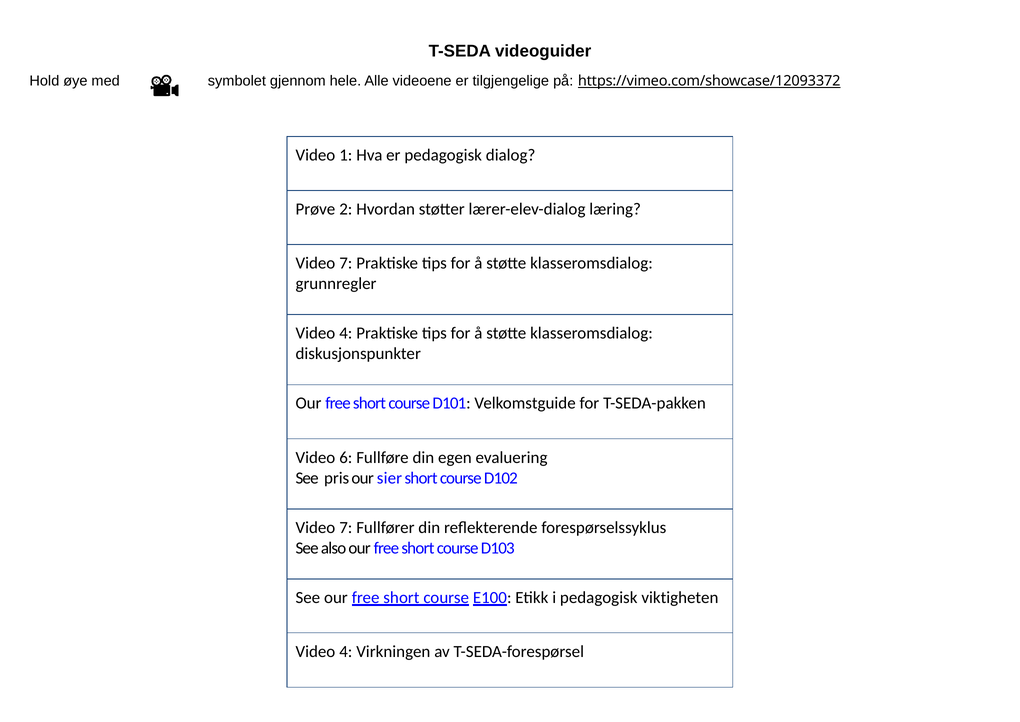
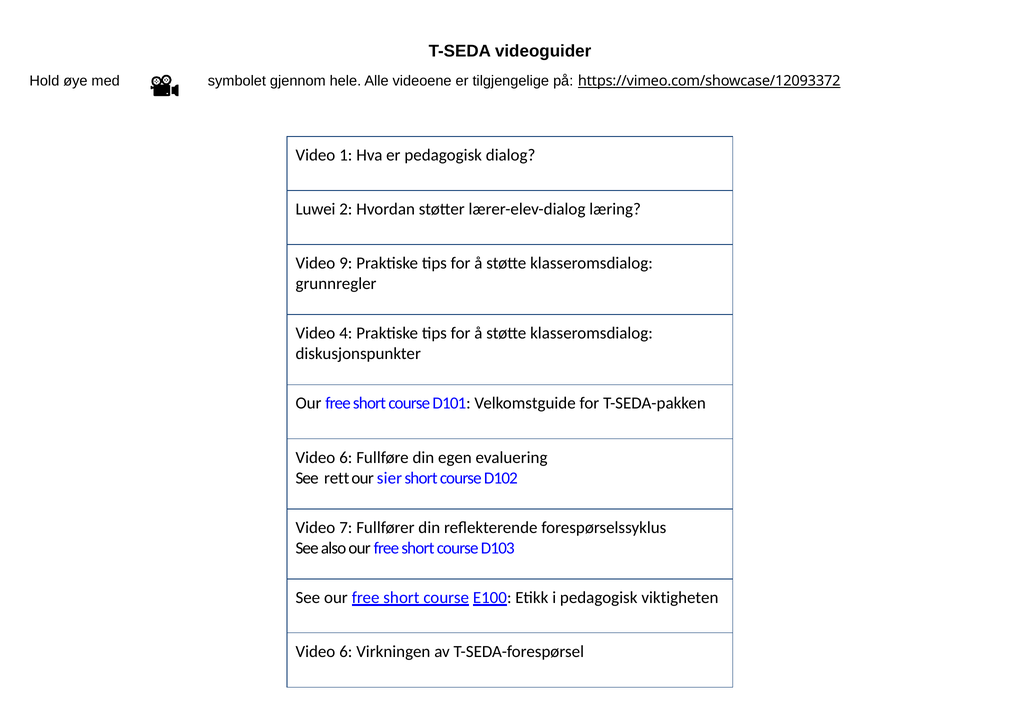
Prøve: Prøve -> Luwei (315, 209)
7: 7 -> 9 (346, 263)
pris: pris -> rett (337, 478)
4: 4 -> 6 (346, 651)
